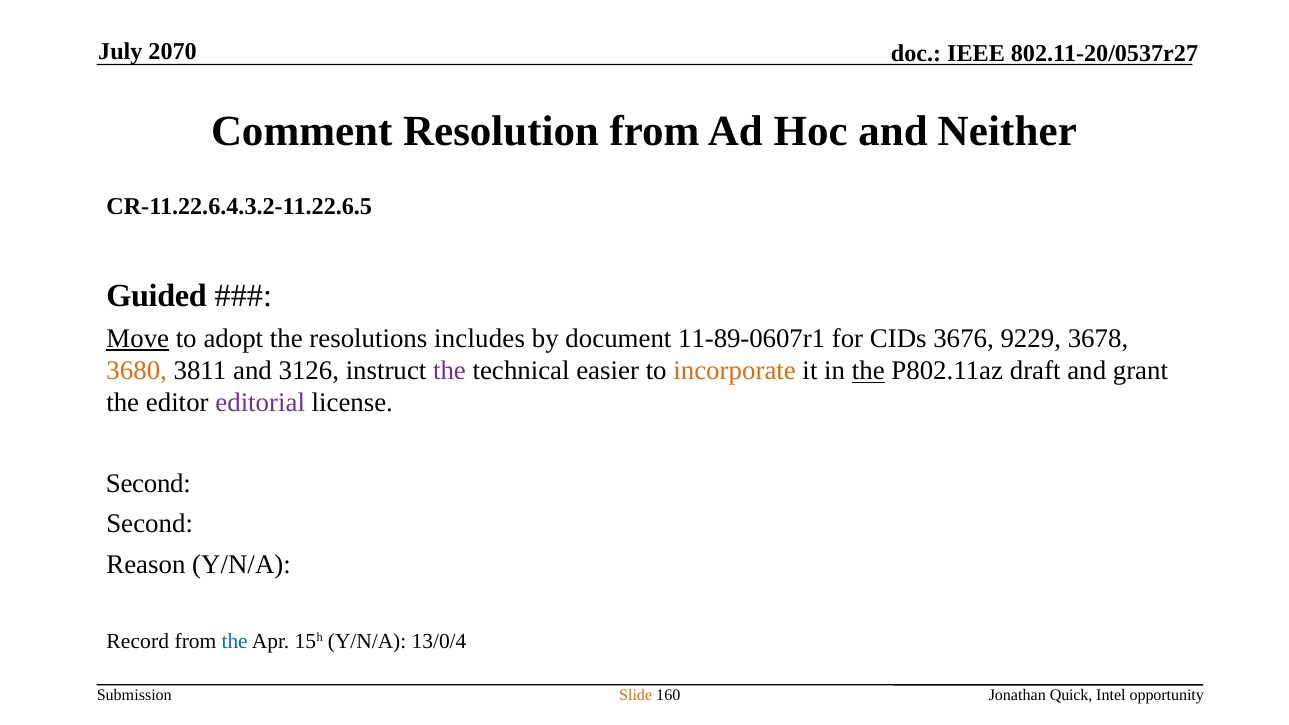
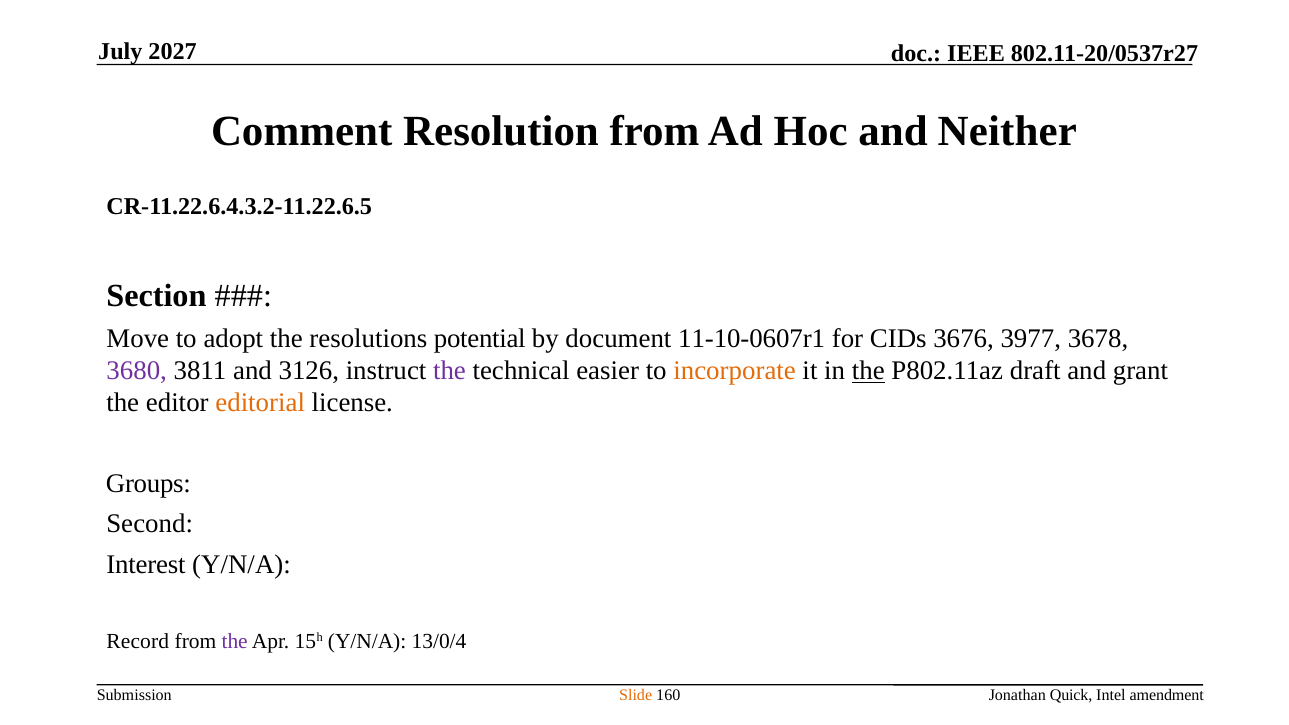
2070: 2070 -> 2027 (173, 51)
Guided: Guided -> Section (156, 295)
Move underline: present -> none (138, 339)
includes: includes -> potential (480, 339)
11-89-0607r1: 11-89-0607r1 -> 11-10-0607r1 (752, 339)
9229: 9229 -> 3977 (1031, 339)
3680 colour: orange -> purple (137, 371)
editorial colour: purple -> orange (260, 403)
Second: Second -> Groups (148, 484)
Reason: Reason -> Interest (146, 564)
the colour: blue -> purple (235, 641)
opportunity: opportunity -> amendment (1167, 695)
